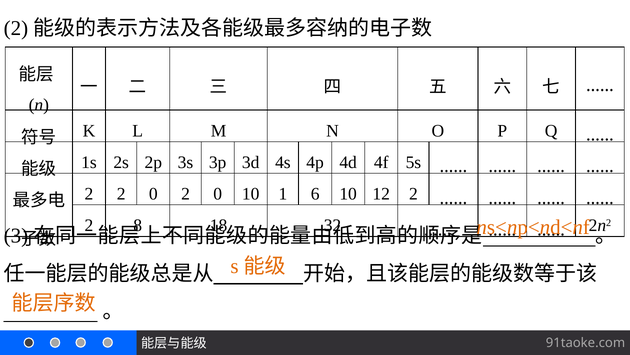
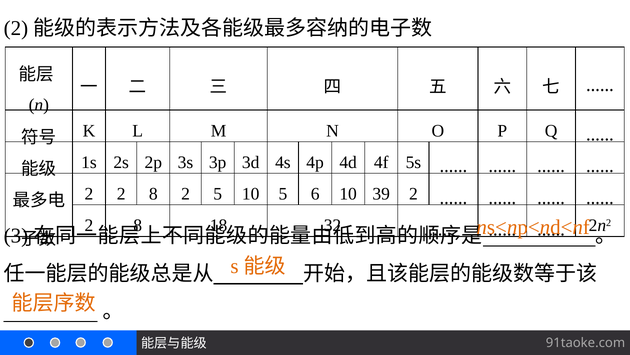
2 2 0: 0 -> 8 (153, 194)
0: 0 -> 5 (218, 194)
10 1: 1 -> 5 (283, 194)
12: 12 -> 39 (381, 194)
